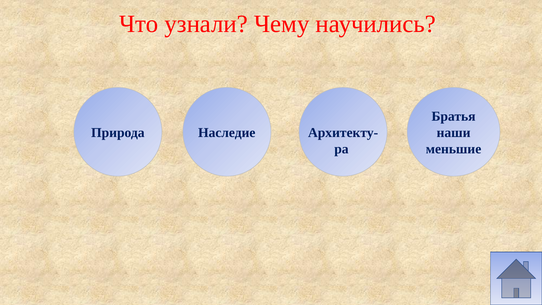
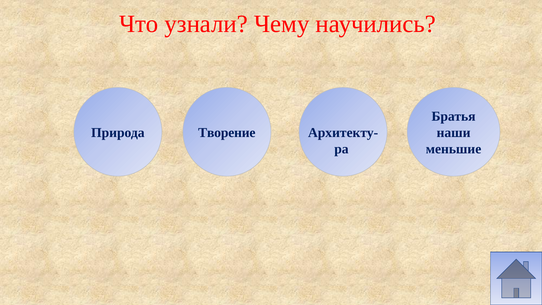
Наследие: Наследие -> Творение (227, 133)
